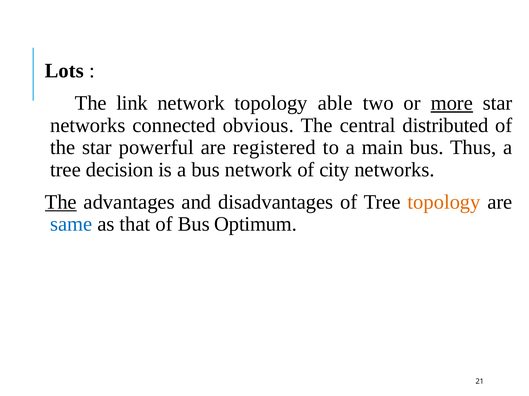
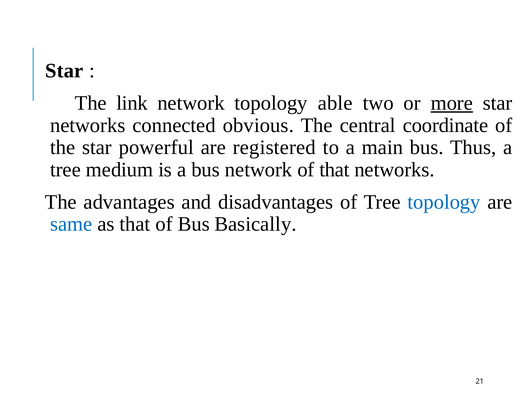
Lots: Lots -> Star (64, 71)
distributed: distributed -> coordinate (446, 126)
decision: decision -> medium (120, 170)
of city: city -> that (334, 170)
The underline: present -> none (61, 202)
topology colour: orange -> blue (444, 202)
Optimum: Optimum -> Basically (255, 225)
